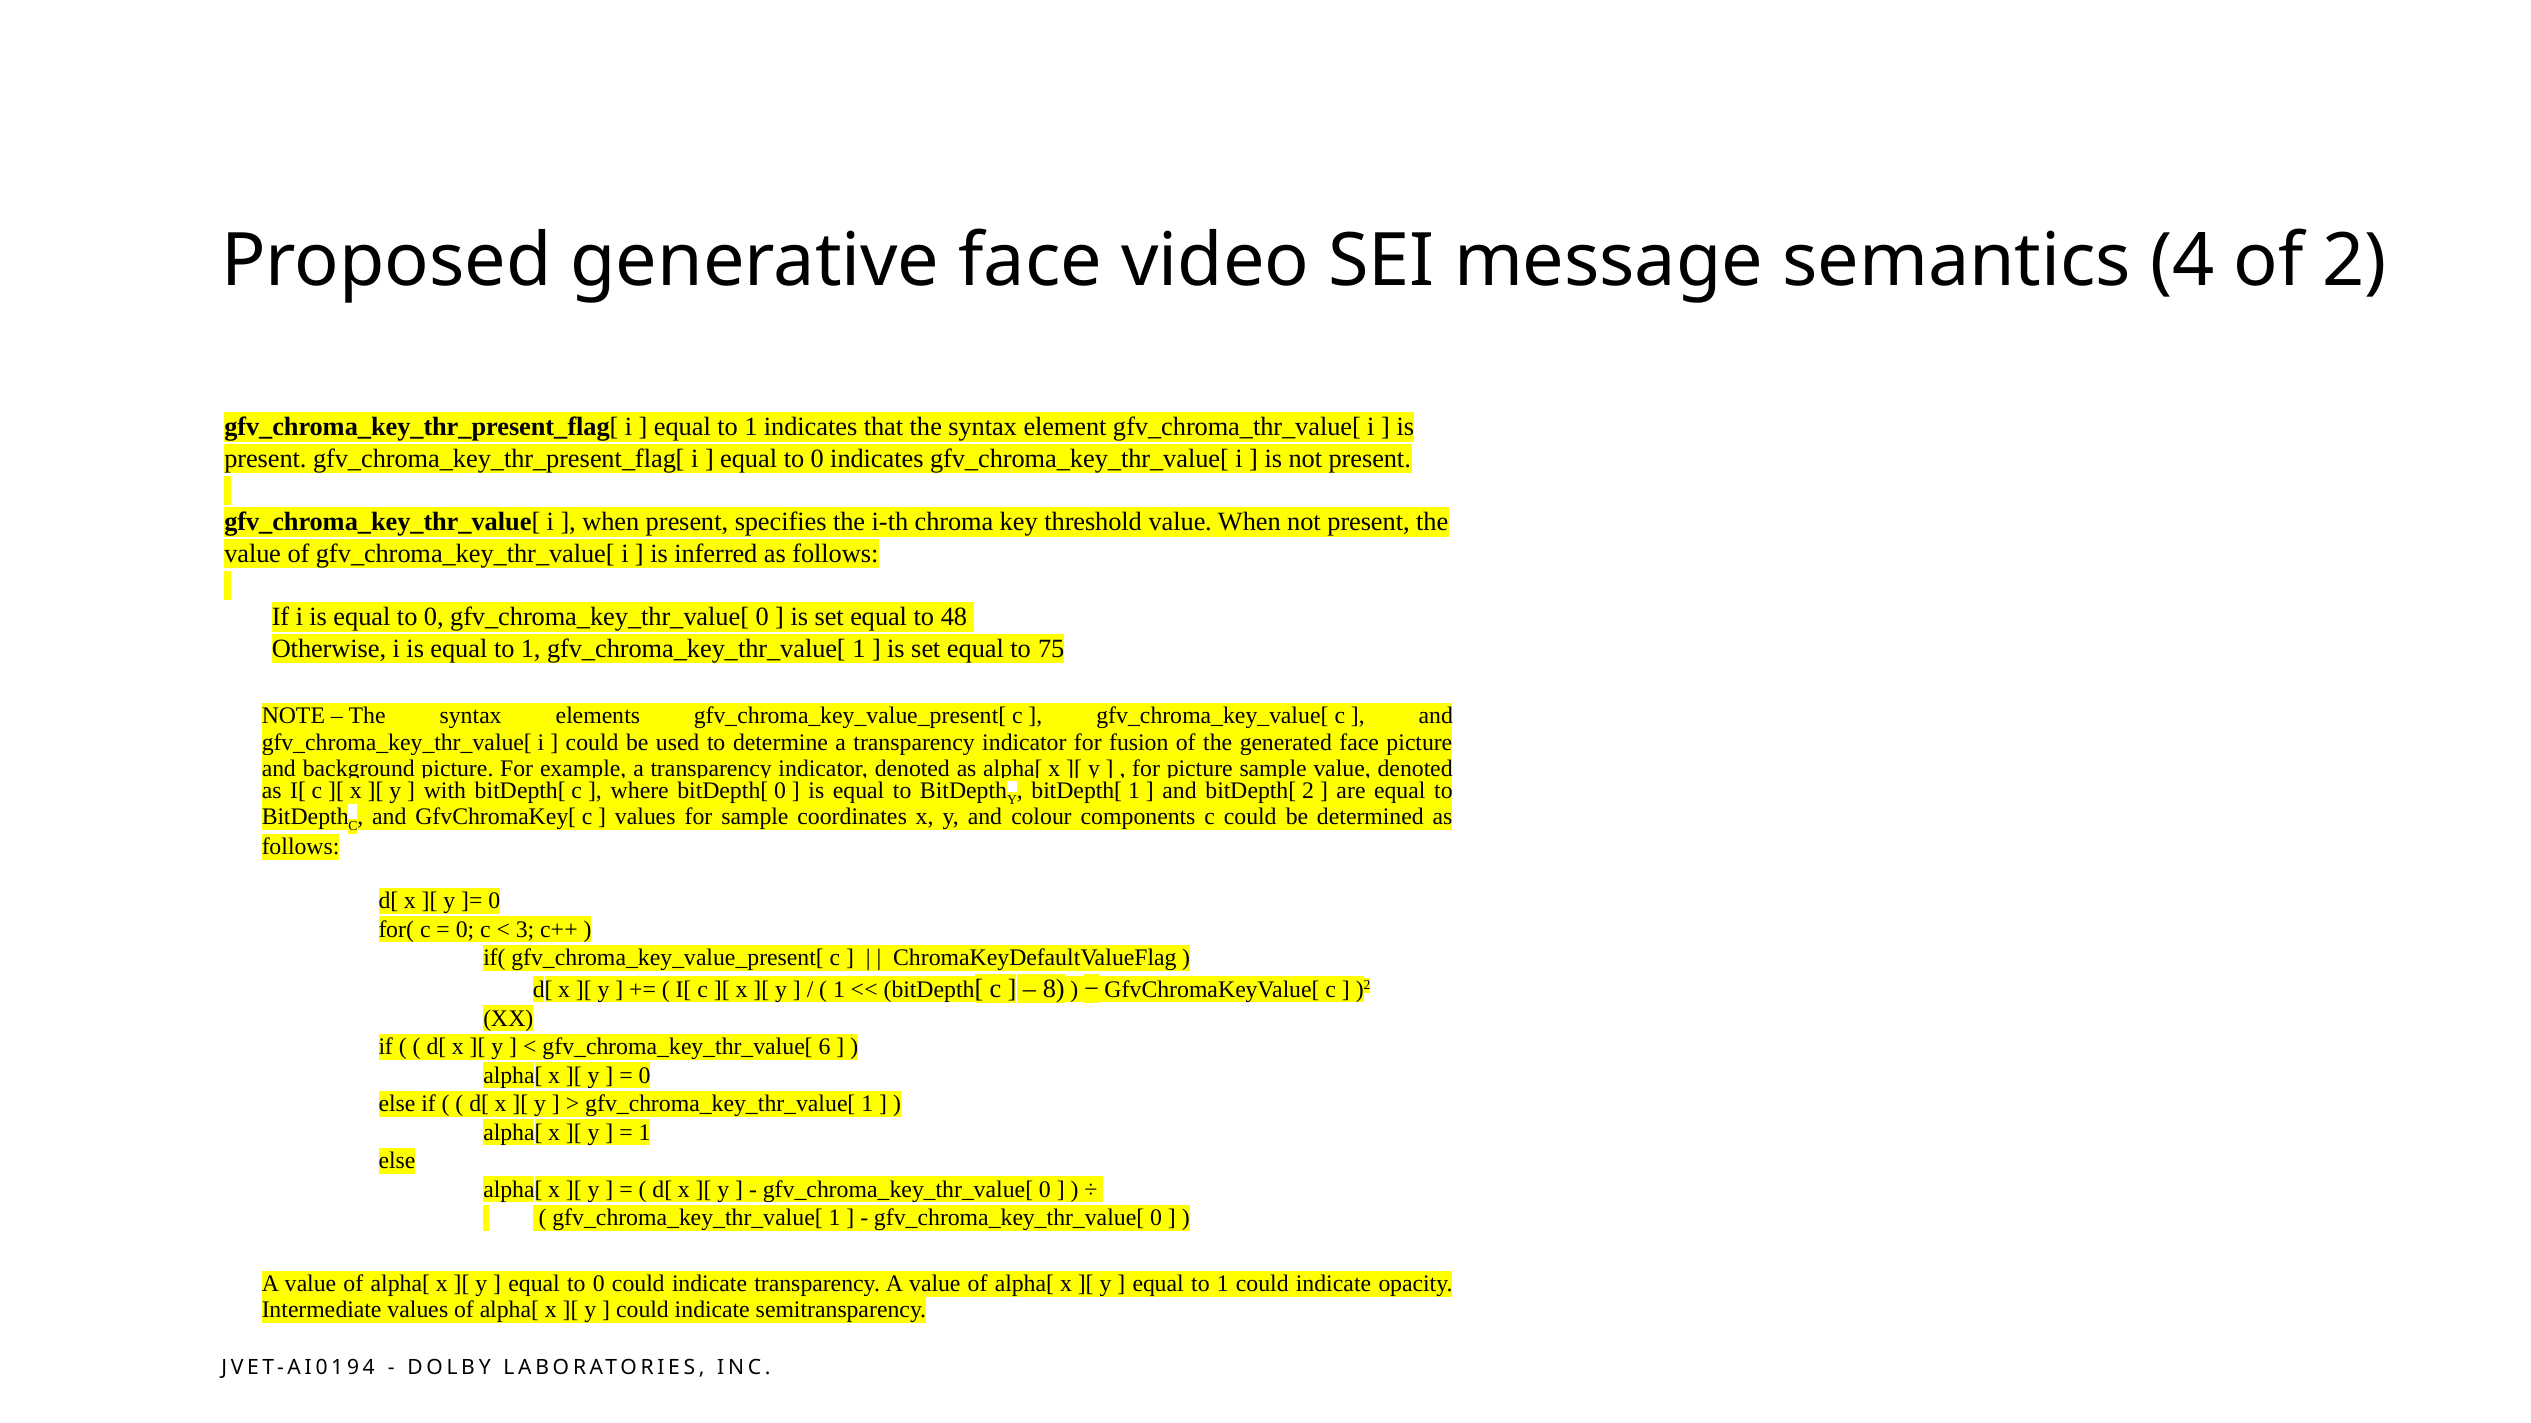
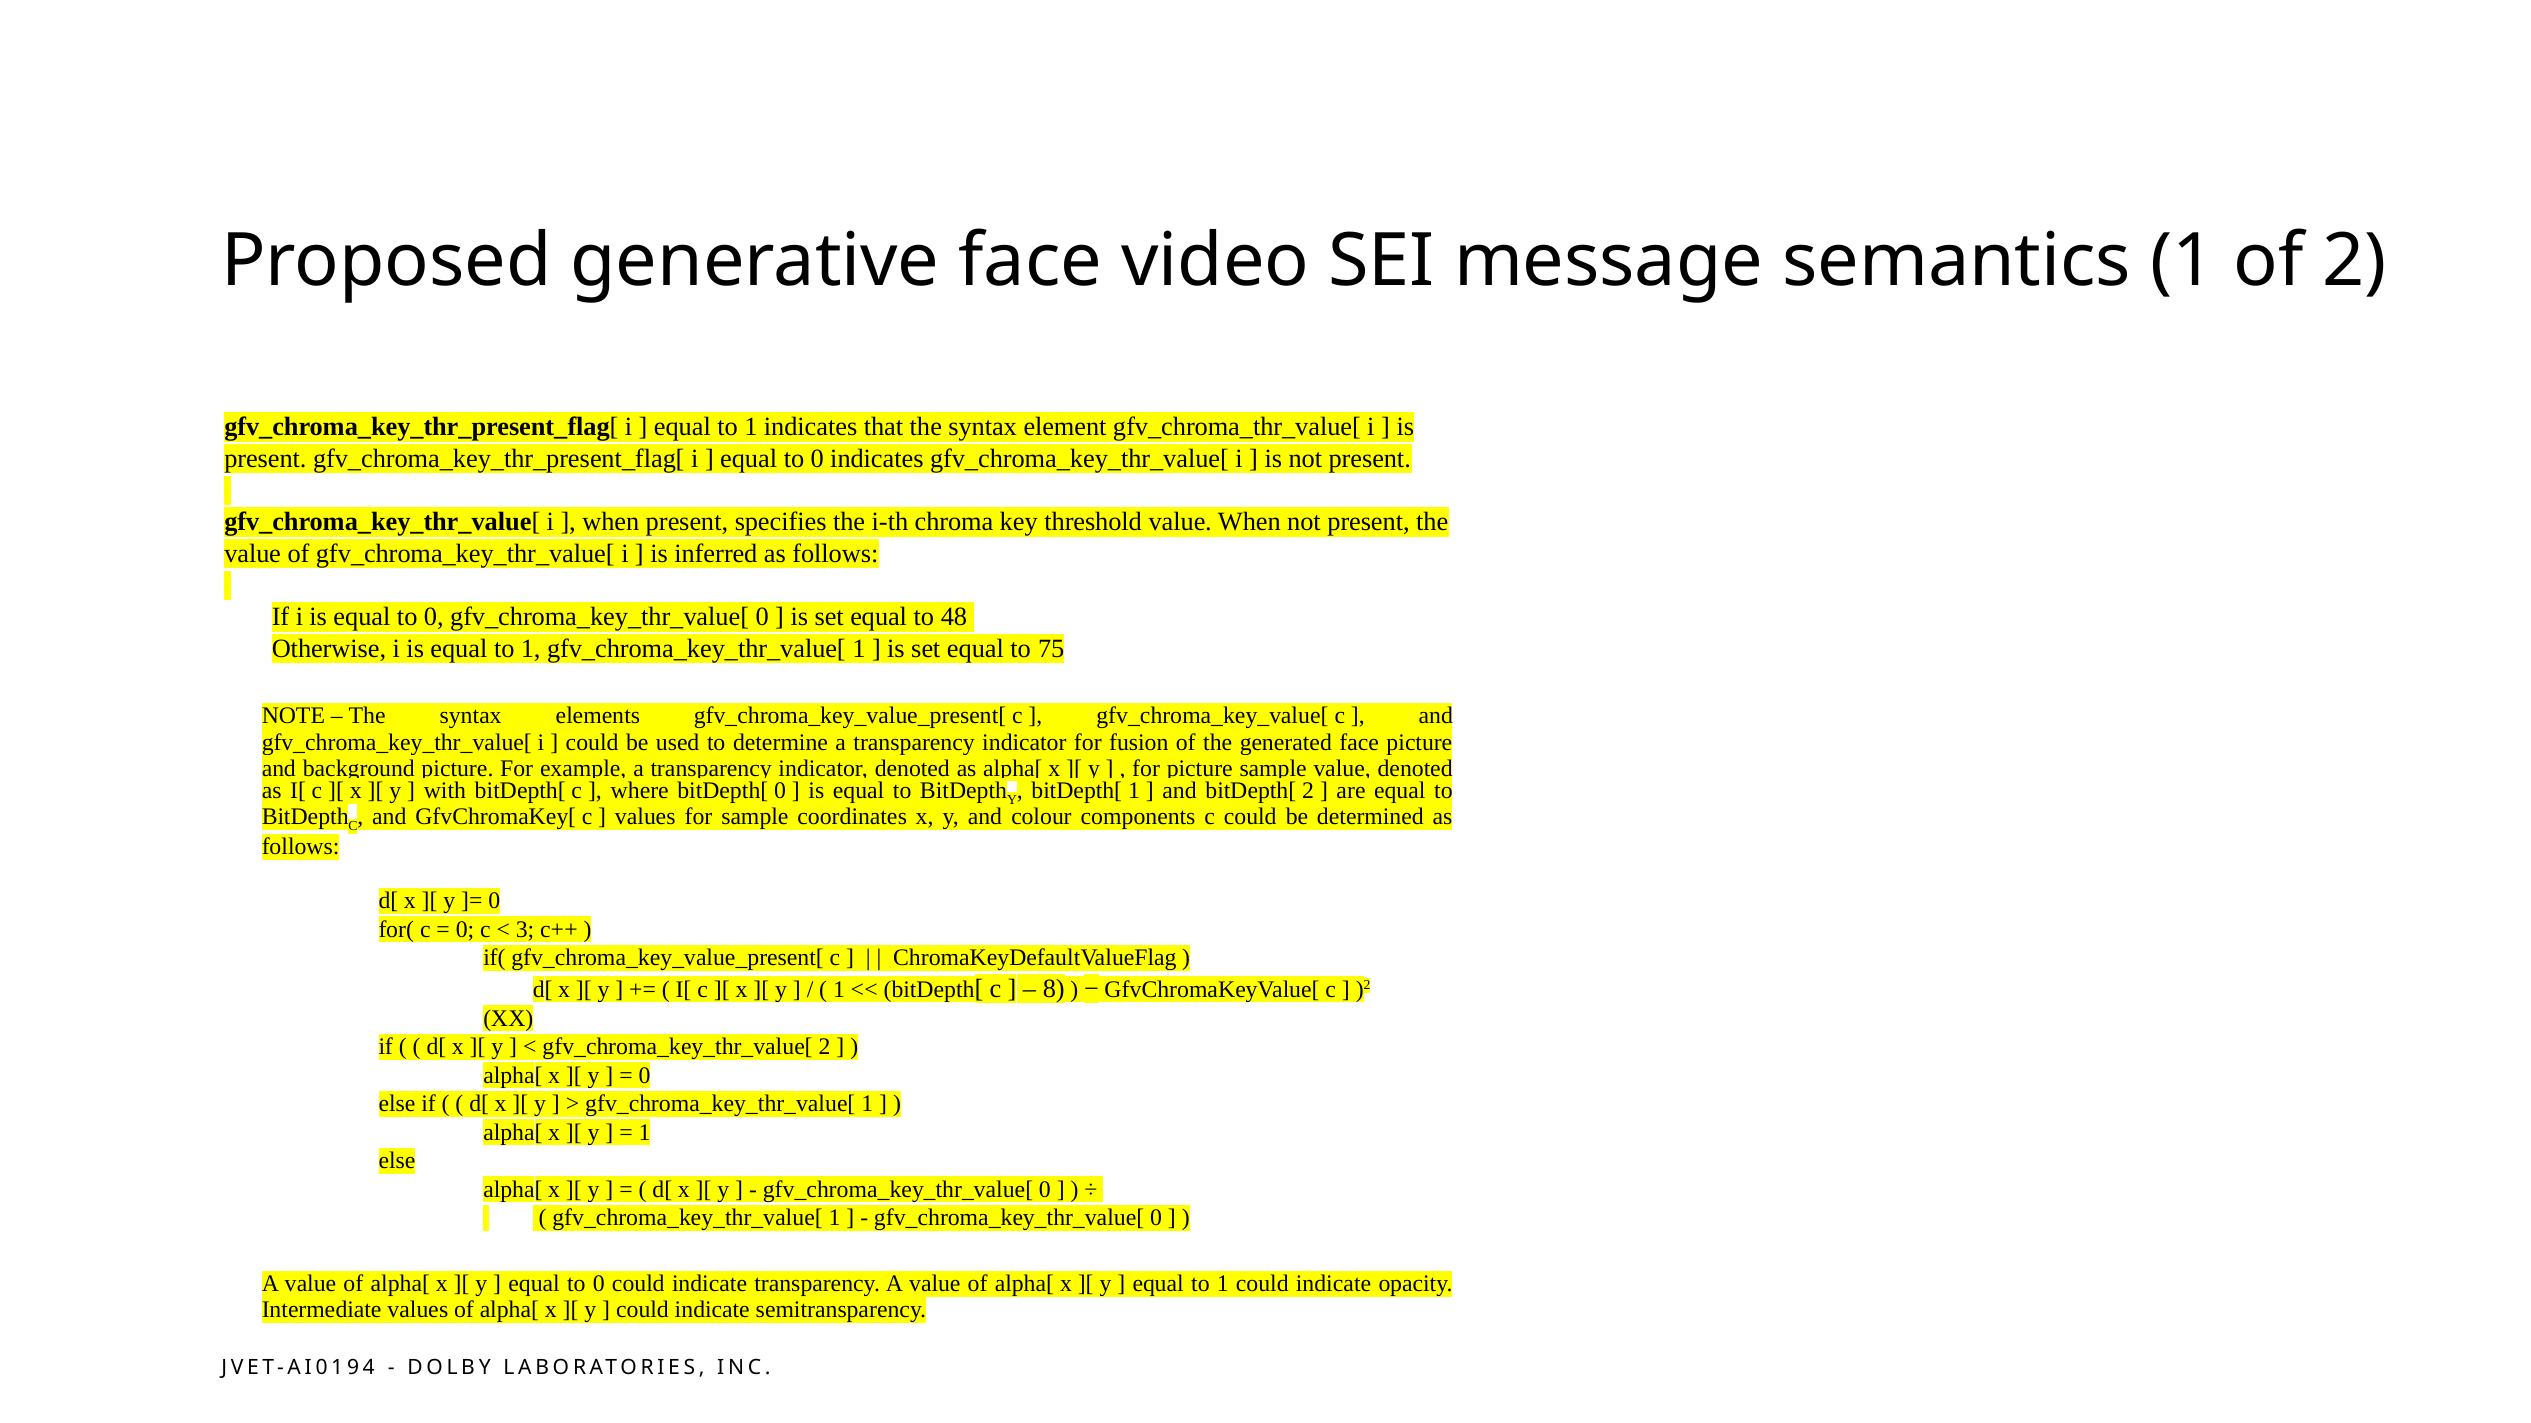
semantics 4: 4 -> 1 (2183, 261)
gfv_chroma_key_thr_value[ 6: 6 -> 2 (825, 1047)
